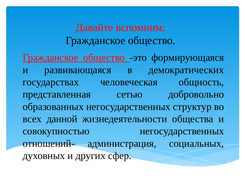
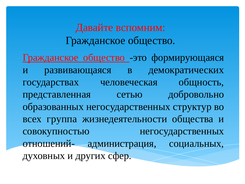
данной: данной -> группа (62, 119)
